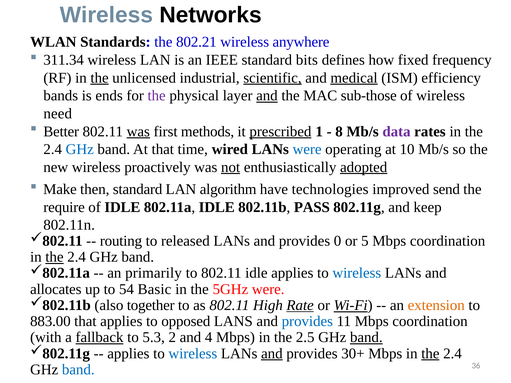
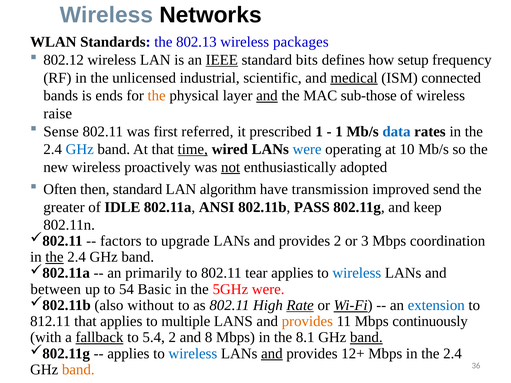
802.21: 802.21 -> 802.13 (196, 42)
anywhere: anywhere -> packages (301, 42)
311.34: 311.34 -> 802.12 (64, 60)
IEEE underline: none -> present (222, 60)
fixed: fixed -> setup (413, 60)
the underline: present -> none (100, 78)
scientific underline: present -> none (272, 78)
efficiency: efficiency -> connected (451, 78)
the colour: purple -> orange (157, 96)
need: need -> raise (58, 114)
Better: Better -> Sense (61, 132)
was underline: present -> none (138, 132)
methods: methods -> referred (207, 132)
prescribed underline: present -> none (280, 132)
8: 8 -> 1 (339, 132)
data colour: purple -> blue (396, 132)
time underline: none -> present (193, 149)
adopted underline: present -> none (364, 167)
Make: Make -> Often (60, 189)
technologies: technologies -> transmission (330, 189)
require: require -> greater (64, 207)
802.11a IDLE: IDLE -> ANSI (217, 207)
routing: routing -> factors (121, 241)
released: released -> upgrade (185, 241)
provides 0: 0 -> 2 (338, 241)
5: 5 -> 3 (365, 241)
802.11 idle: idle -> tear (256, 273)
allocates: allocates -> between (56, 289)
together: together -> without (151, 305)
extension colour: orange -> blue (436, 305)
883.00: 883.00 -> 812.11 (50, 322)
opposed: opposed -> multiple (186, 322)
provides colour: blue -> orange (307, 322)
11 Mbps coordination: coordination -> continuously (430, 322)
5.3: 5.3 -> 5.4 (154, 338)
4: 4 -> 8 (209, 338)
2.5: 2.5 -> 8.1 (305, 338)
30+: 30+ -> 12+ (353, 354)
the underline: present -> none (430, 354)
band colour: blue -> orange (78, 370)
